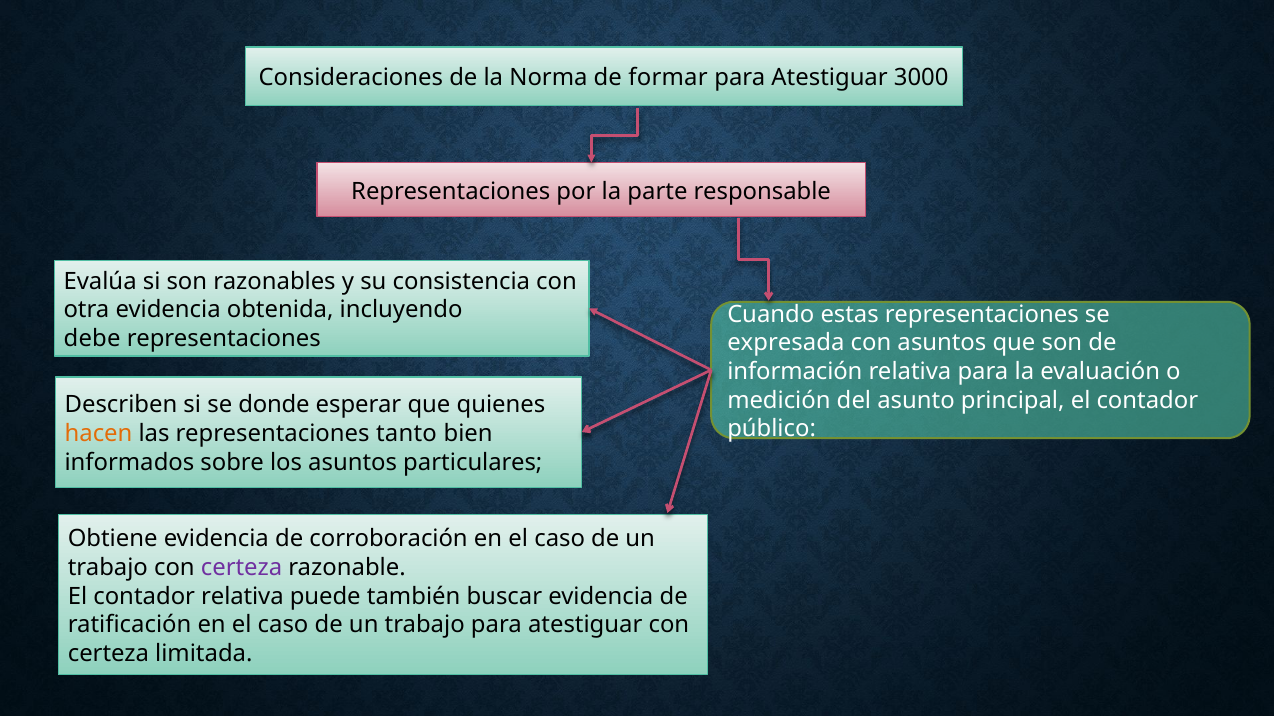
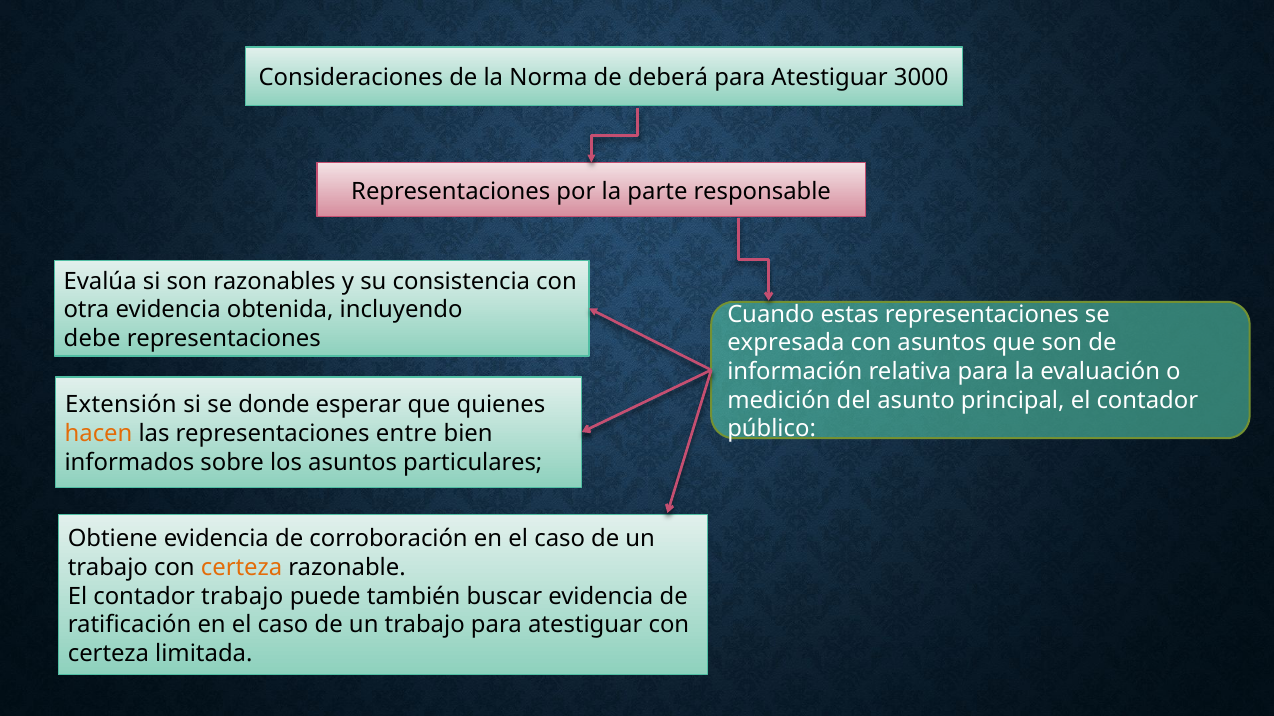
formar: formar -> deberá (668, 78)
Describen: Describen -> Extensión (121, 405)
tanto: tanto -> entre (406, 434)
certeza colour: purple -> orange (242, 568)
contador relativa: relativa -> trabajo (242, 597)
